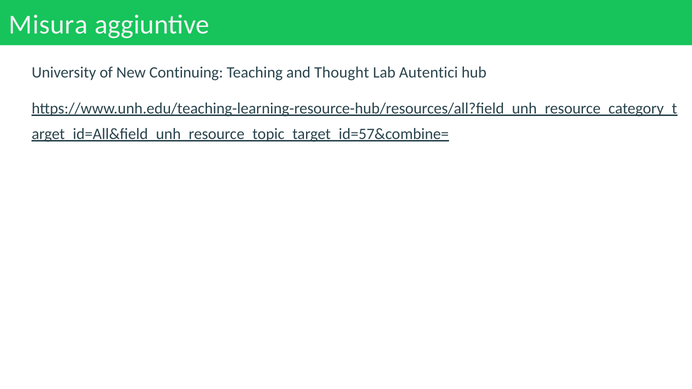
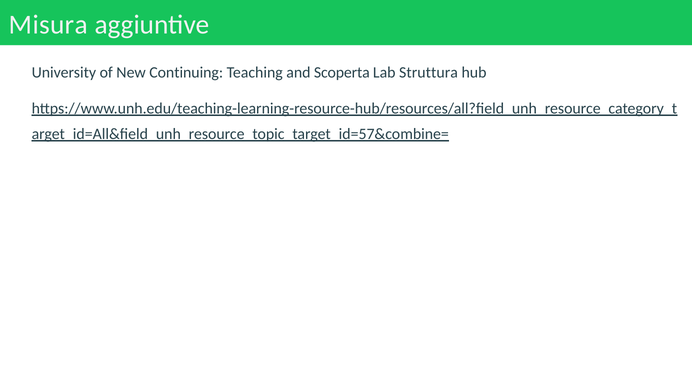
Thought: Thought -> Scoperta (342, 73)
Autentici: Autentici -> Struttura (429, 73)
